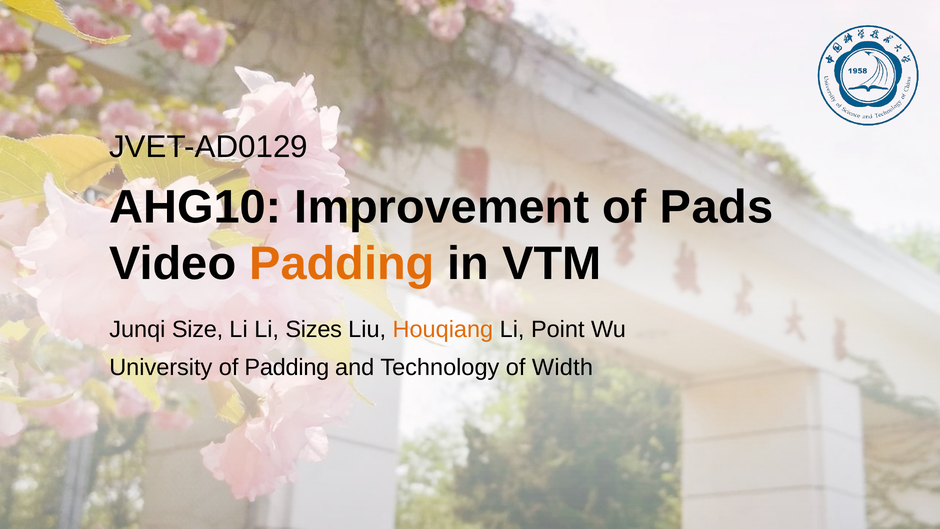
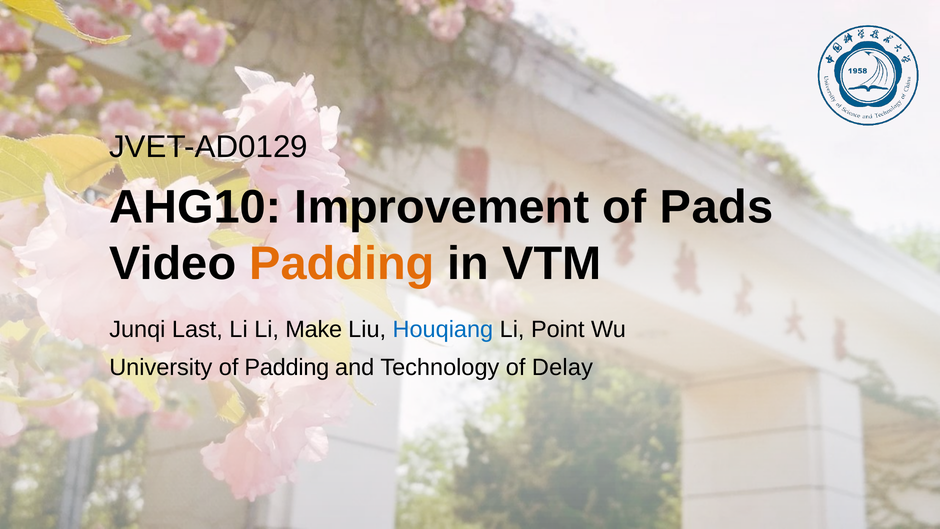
Size: Size -> Last (197, 329)
Sizes: Sizes -> Make (314, 329)
Houqiang colour: orange -> blue (443, 329)
Width: Width -> Delay (562, 367)
